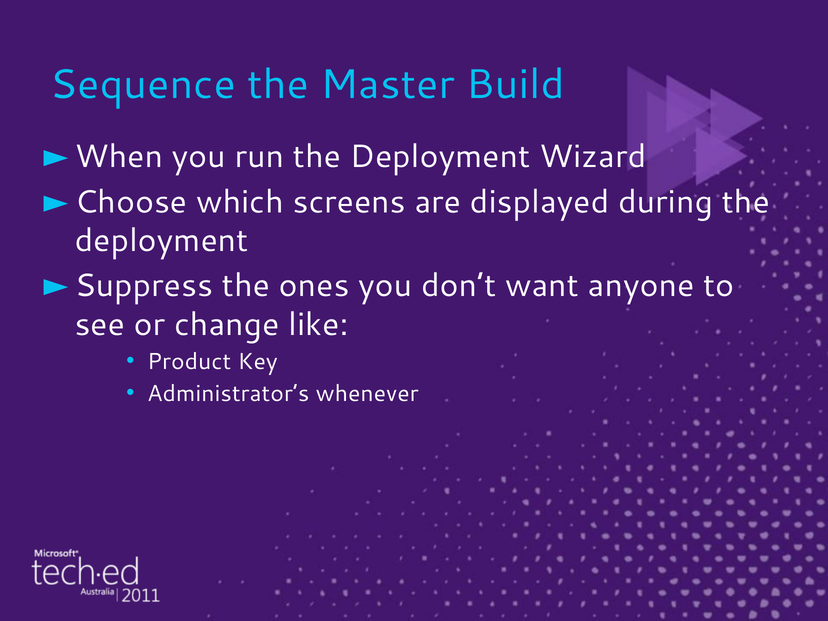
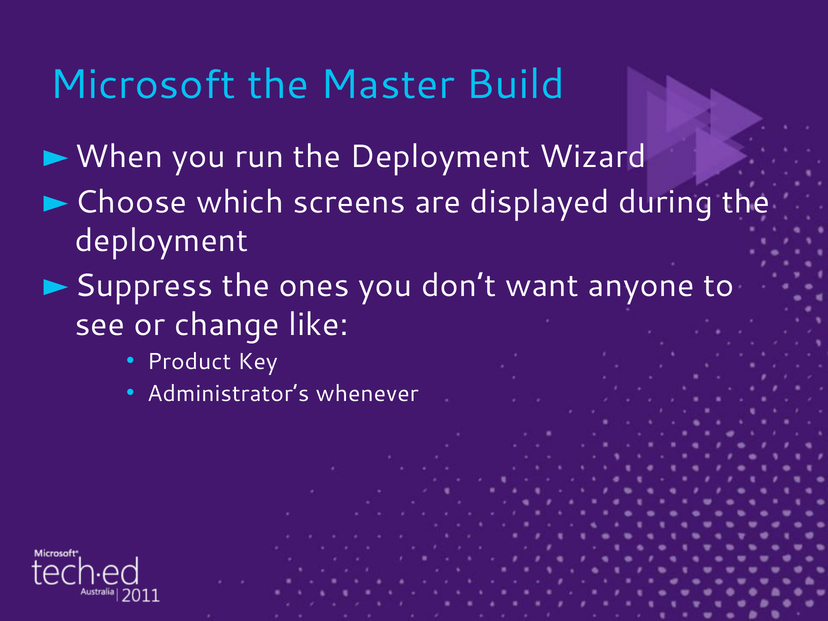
Sequence: Sequence -> Microsoft (143, 85)
